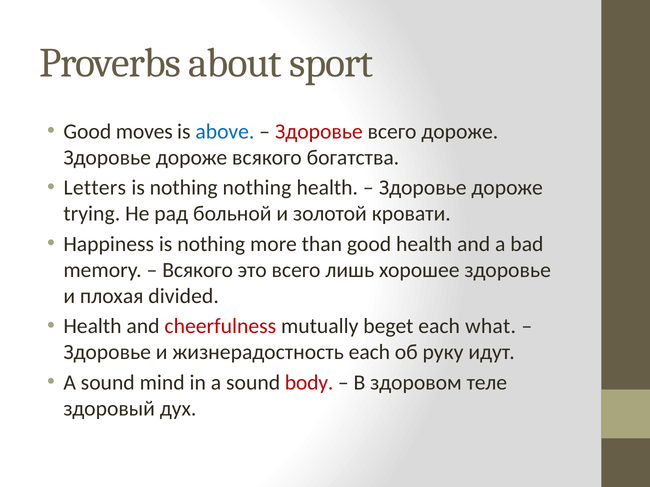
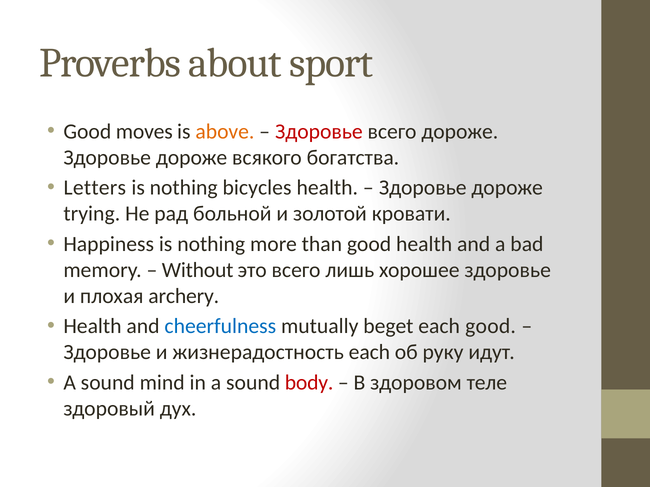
above colour: blue -> orange (225, 132)
nothing nothing: nothing -> bicycles (257, 188)
Всякого: Всякого -> Without (198, 270)
divided: divided -> archery (184, 296)
cheerfulness colour: red -> blue (220, 326)
each what: what -> good (491, 326)
